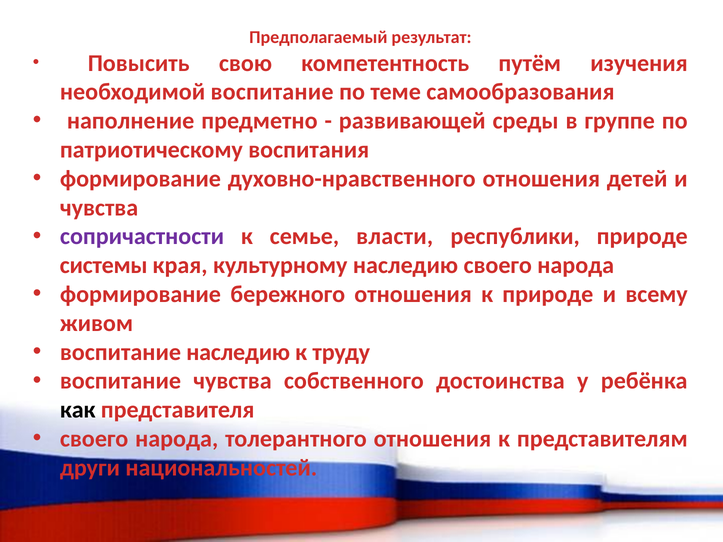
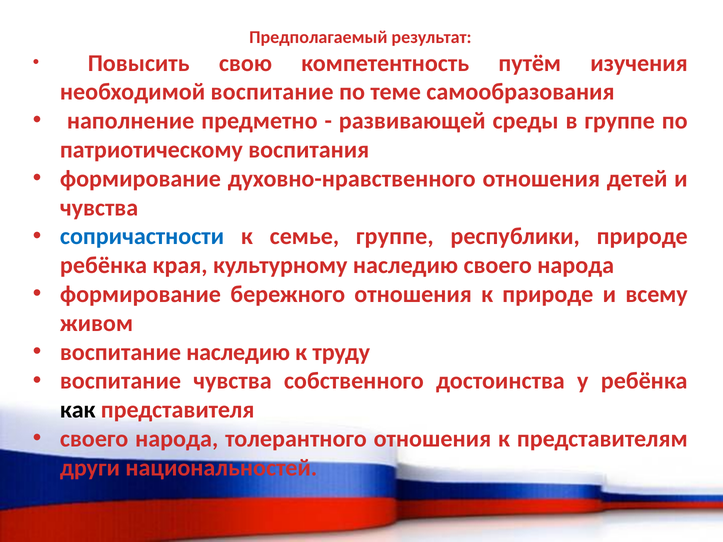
сопричастности colour: purple -> blue (142, 237)
семье власти: власти -> группе (395, 237)
системы: системы -> ребёнка (104, 266)
